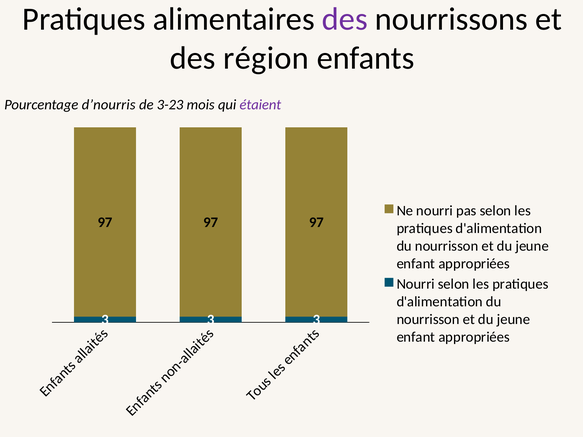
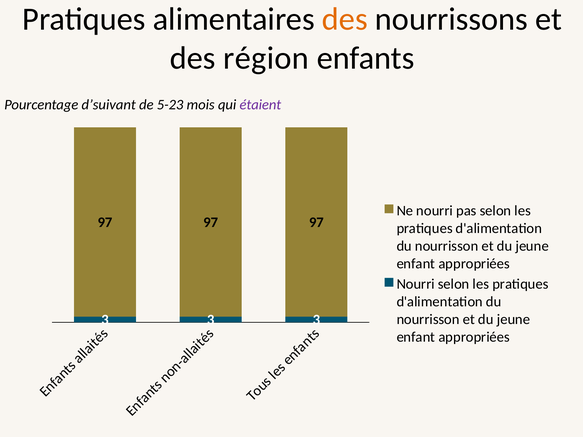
des colour: purple -> orange (345, 19)
d’nourris: d’nourris -> d’suivant (109, 105)
3-23: 3-23 -> 5-23 (170, 105)
